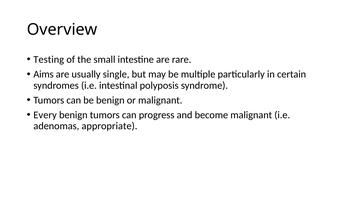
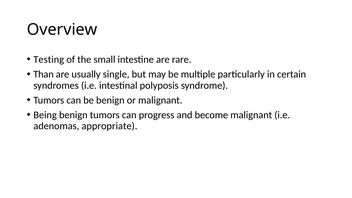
Aims: Aims -> Than (44, 74)
Every: Every -> Being (45, 115)
